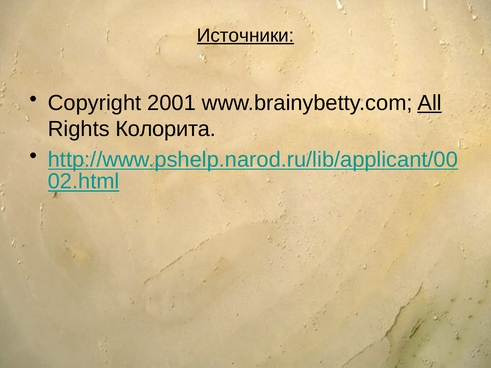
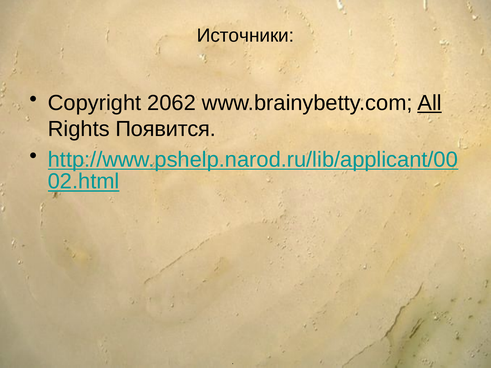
Источники underline: present -> none (246, 36)
2001: 2001 -> 2062 (172, 103)
Колорита: Колорита -> Появится (166, 129)
